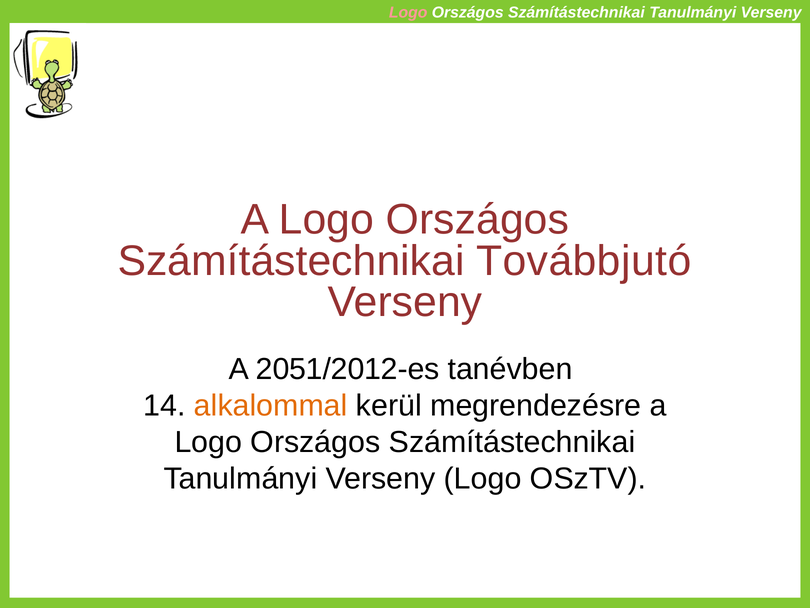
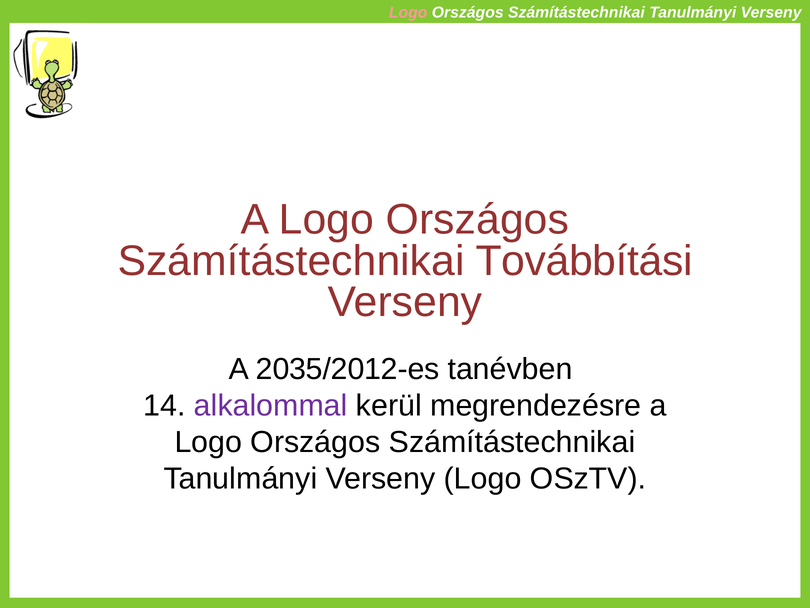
Továbbjutó: Továbbjutó -> Továbbítási (584, 261)
2051/2012-es: 2051/2012-es -> 2035/2012-es (348, 369)
alkalommal colour: orange -> purple (271, 405)
